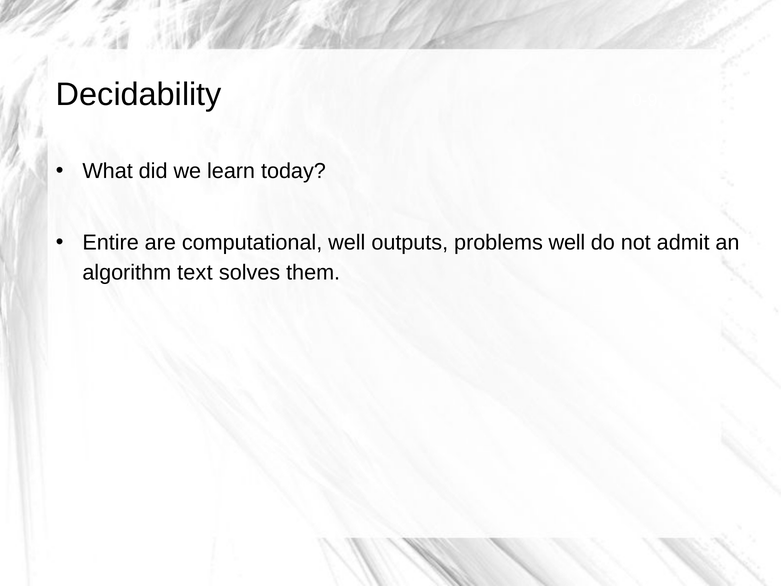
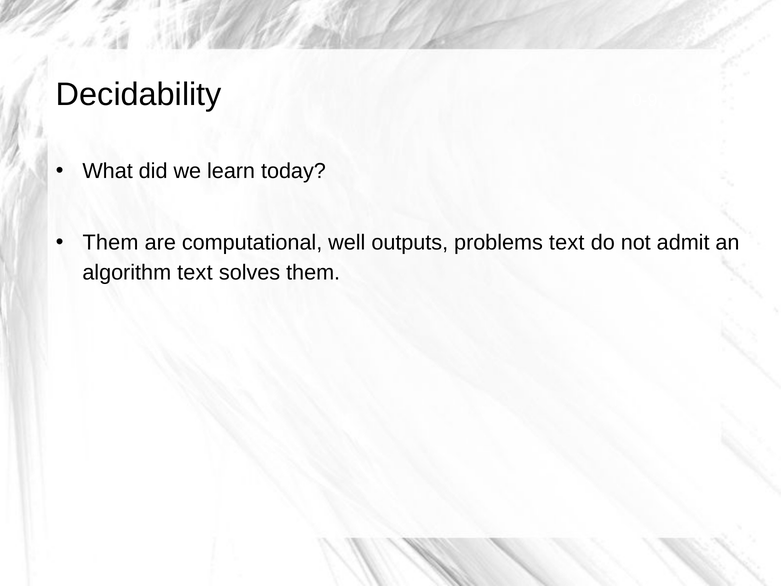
Entire: Entire -> Them (111, 243)
problems well: well -> text (567, 243)
